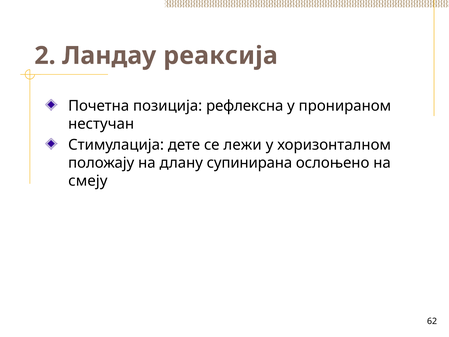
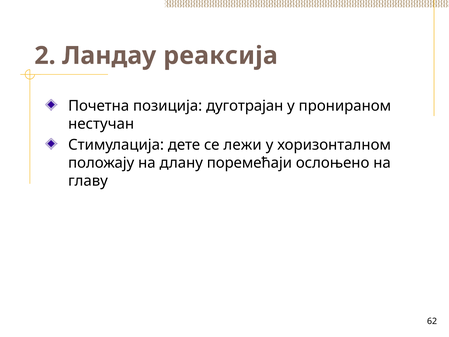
рефлексна: рефлексна -> дуготрајан (245, 106)
супинирана: супинирана -> поремећаји (249, 163)
смеју: смеју -> главу (88, 181)
